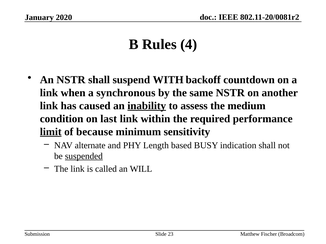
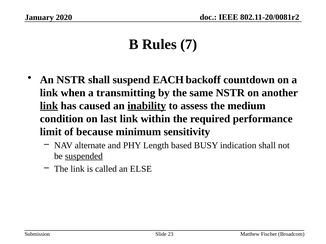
4: 4 -> 7 (189, 44)
WITH: WITH -> EACH (168, 80)
synchronous: synchronous -> transmitting (126, 93)
link underline: none -> present (49, 106)
limit underline: present -> none (51, 132)
WILL: WILL -> ELSE (141, 169)
